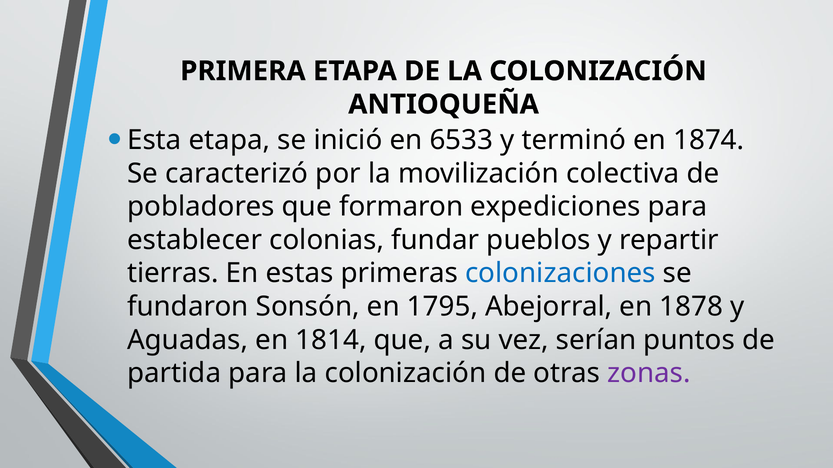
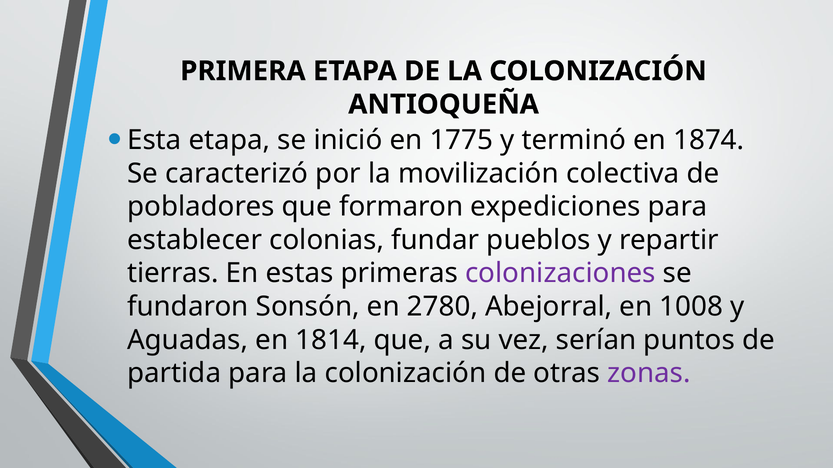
6533: 6533 -> 1775 (461, 140)
colonizaciones colour: blue -> purple (560, 274)
1795: 1795 -> 2780 (442, 307)
1878: 1878 -> 1008 (691, 307)
